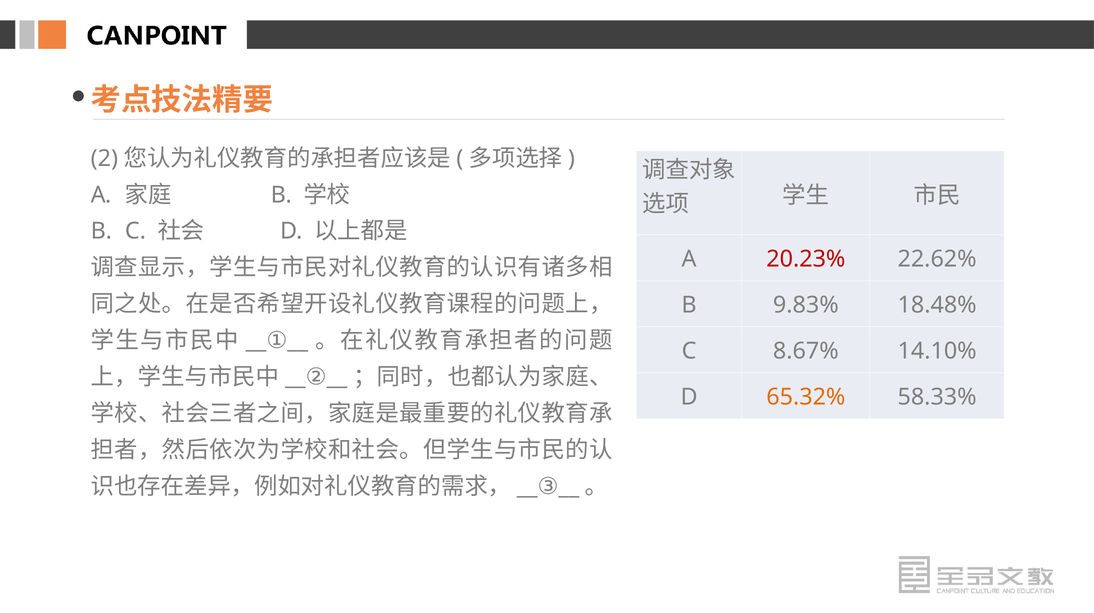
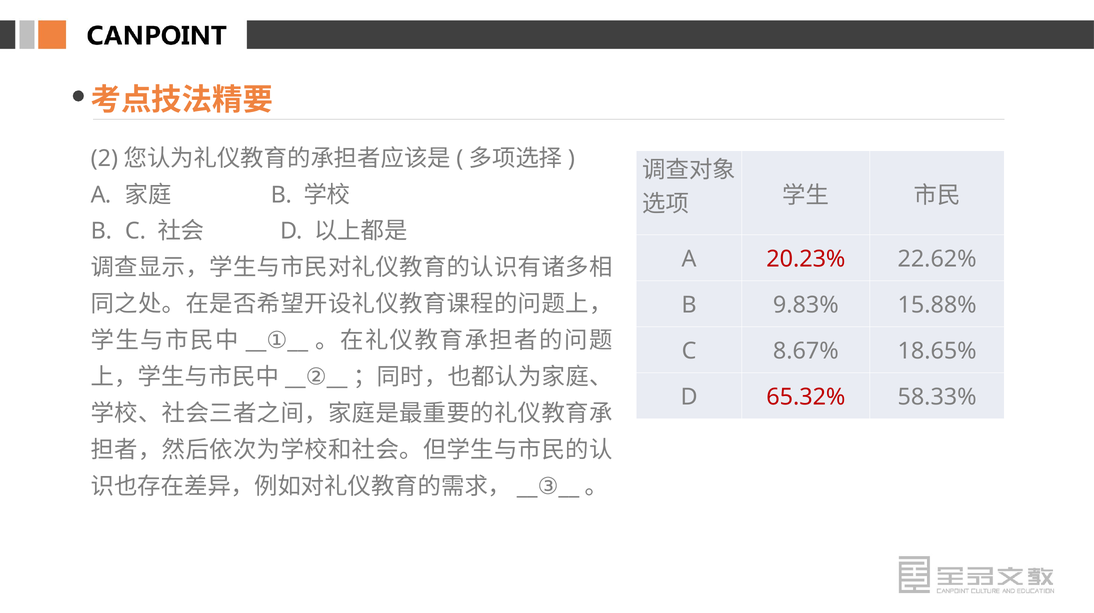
18.48%: 18.48% -> 15.88% (937, 305)
14.10%: 14.10% -> 18.65% (937, 351)
65.32% colour: orange -> red (806, 397)
